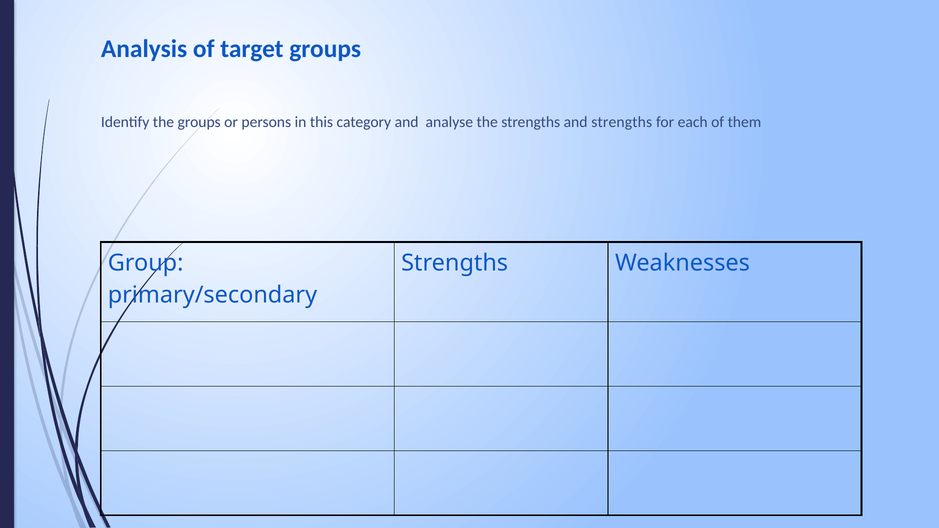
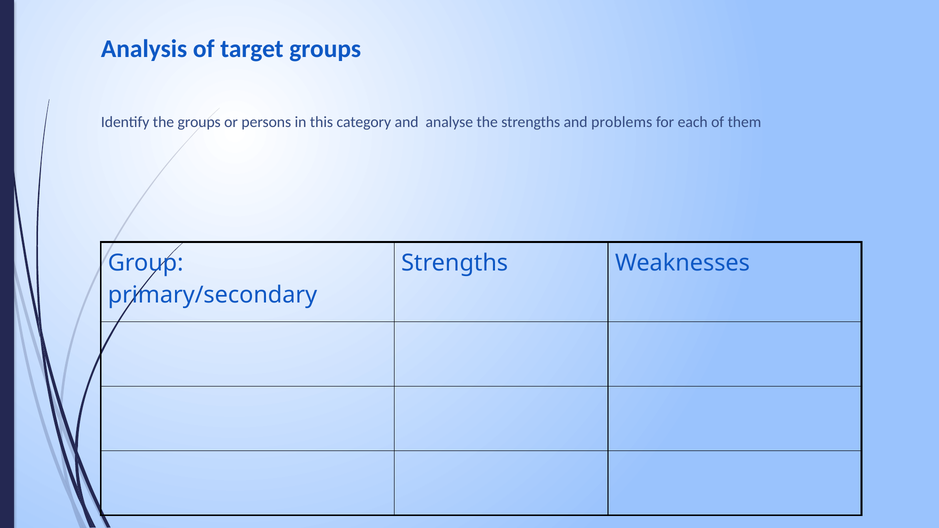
and strengths: strengths -> problems (622, 122)
